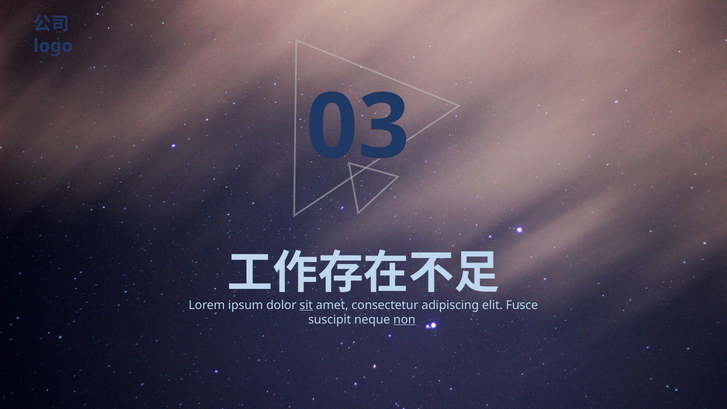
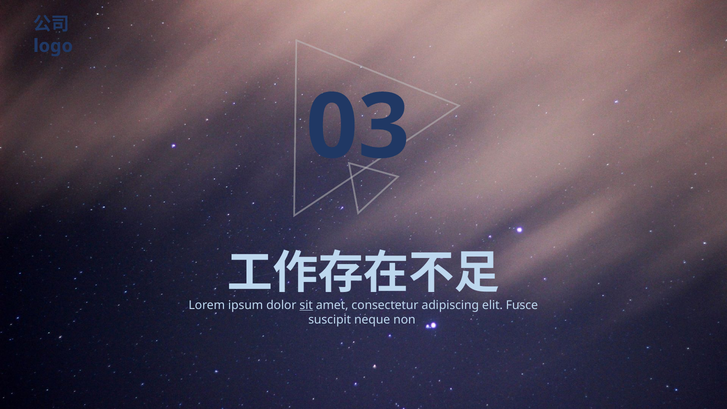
non underline: present -> none (404, 320)
